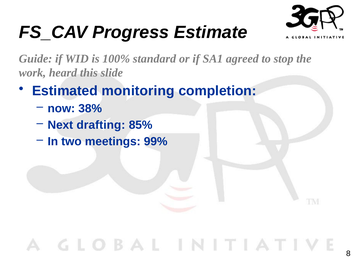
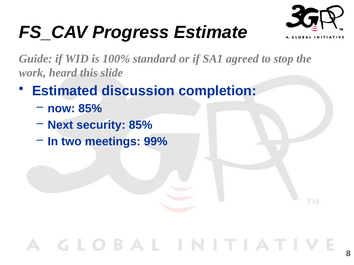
monitoring: monitoring -> discussion (138, 91)
now 38%: 38% -> 85% (90, 109)
drafting: drafting -> security (101, 125)
